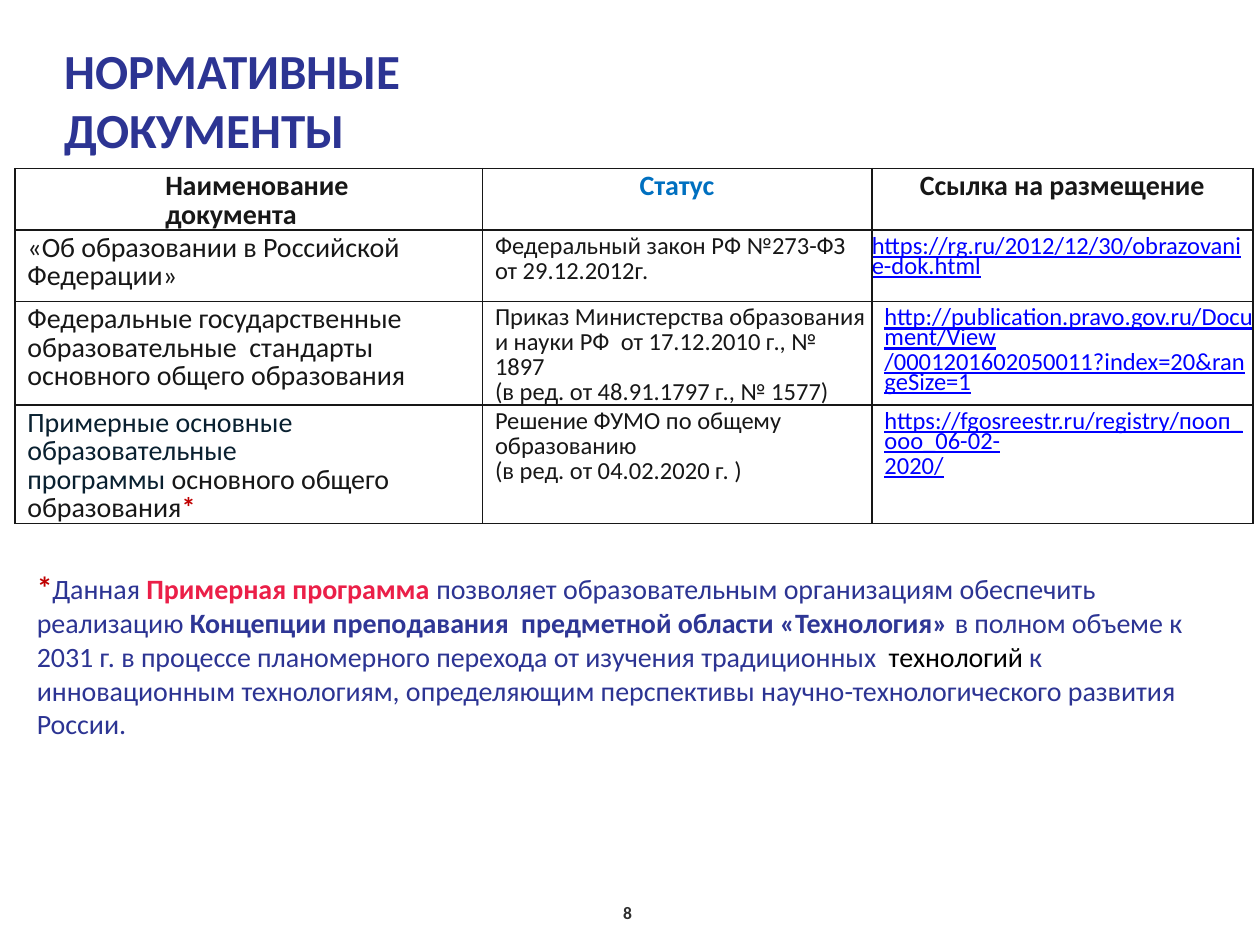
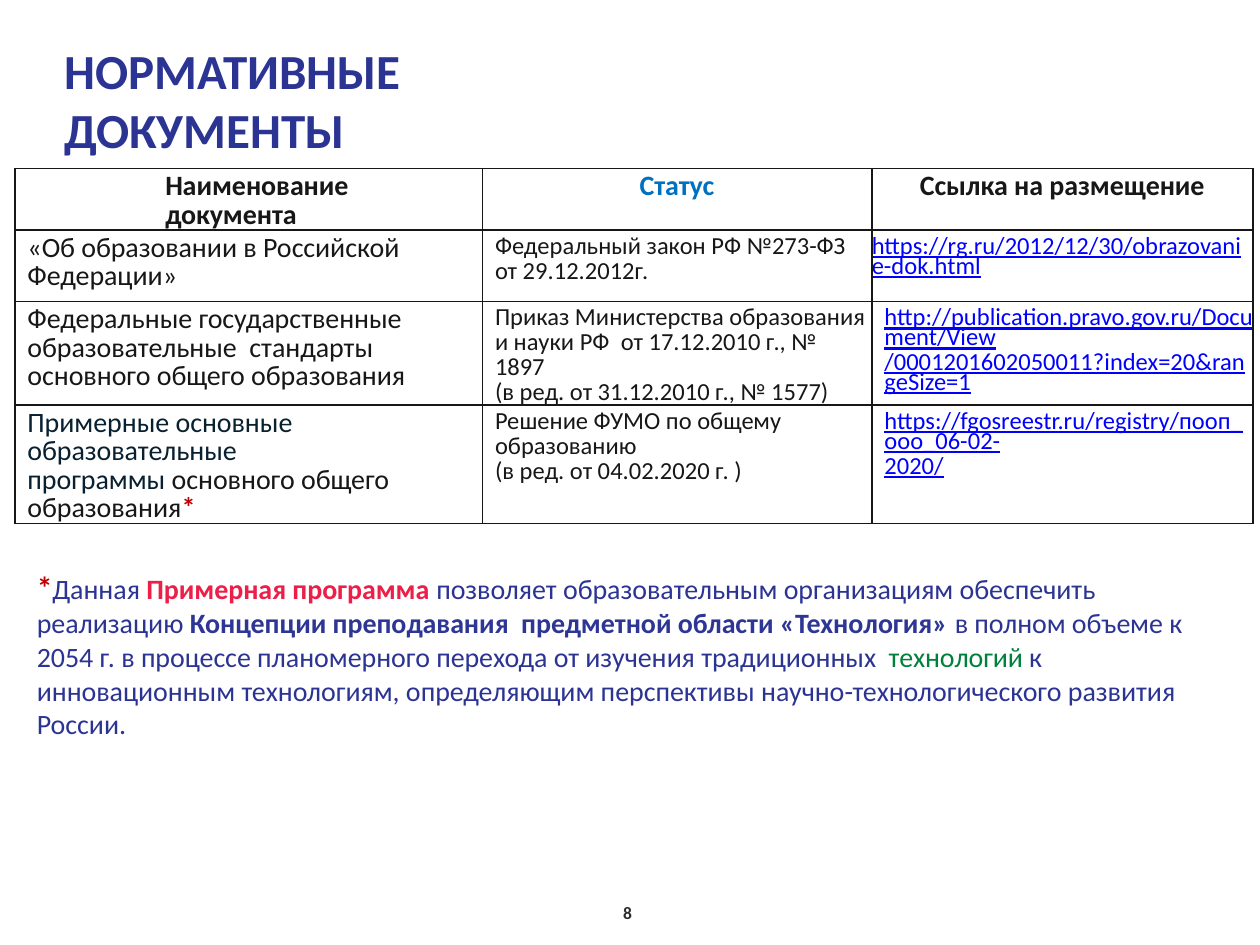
48.91.1797: 48.91.1797 -> 31.12.2010 (654, 392)
2031: 2031 -> 2054 (65, 658)
технологий colour: black -> green (956, 658)
